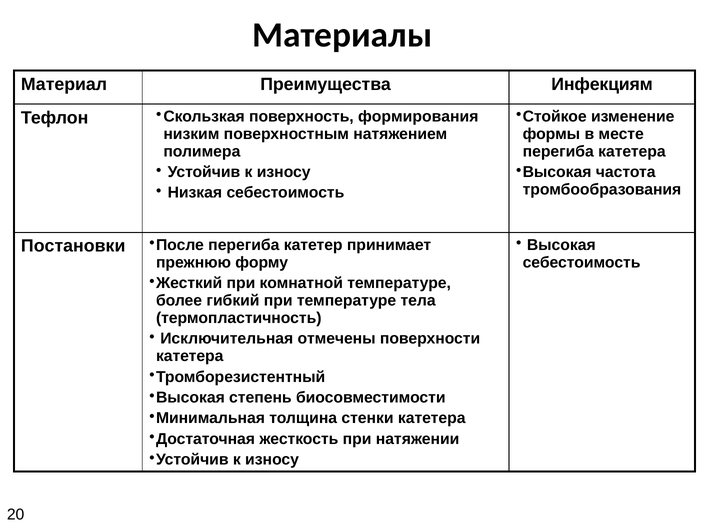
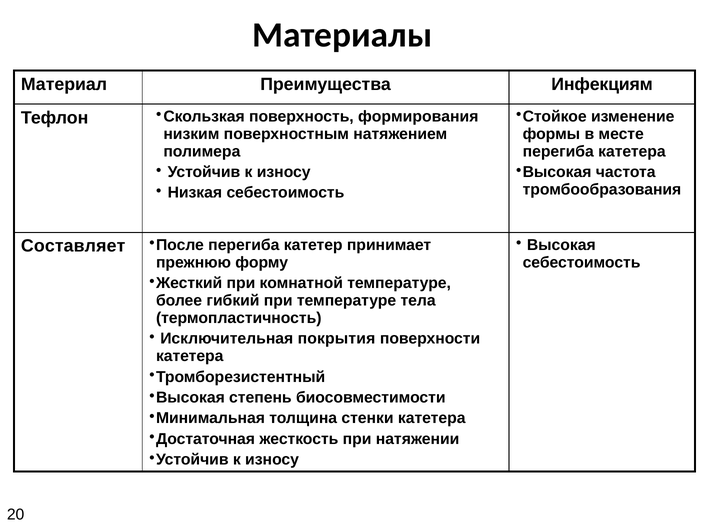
Постановки: Постановки -> Составляет (73, 246)
отмечены: отмечены -> покрытия (336, 339)
